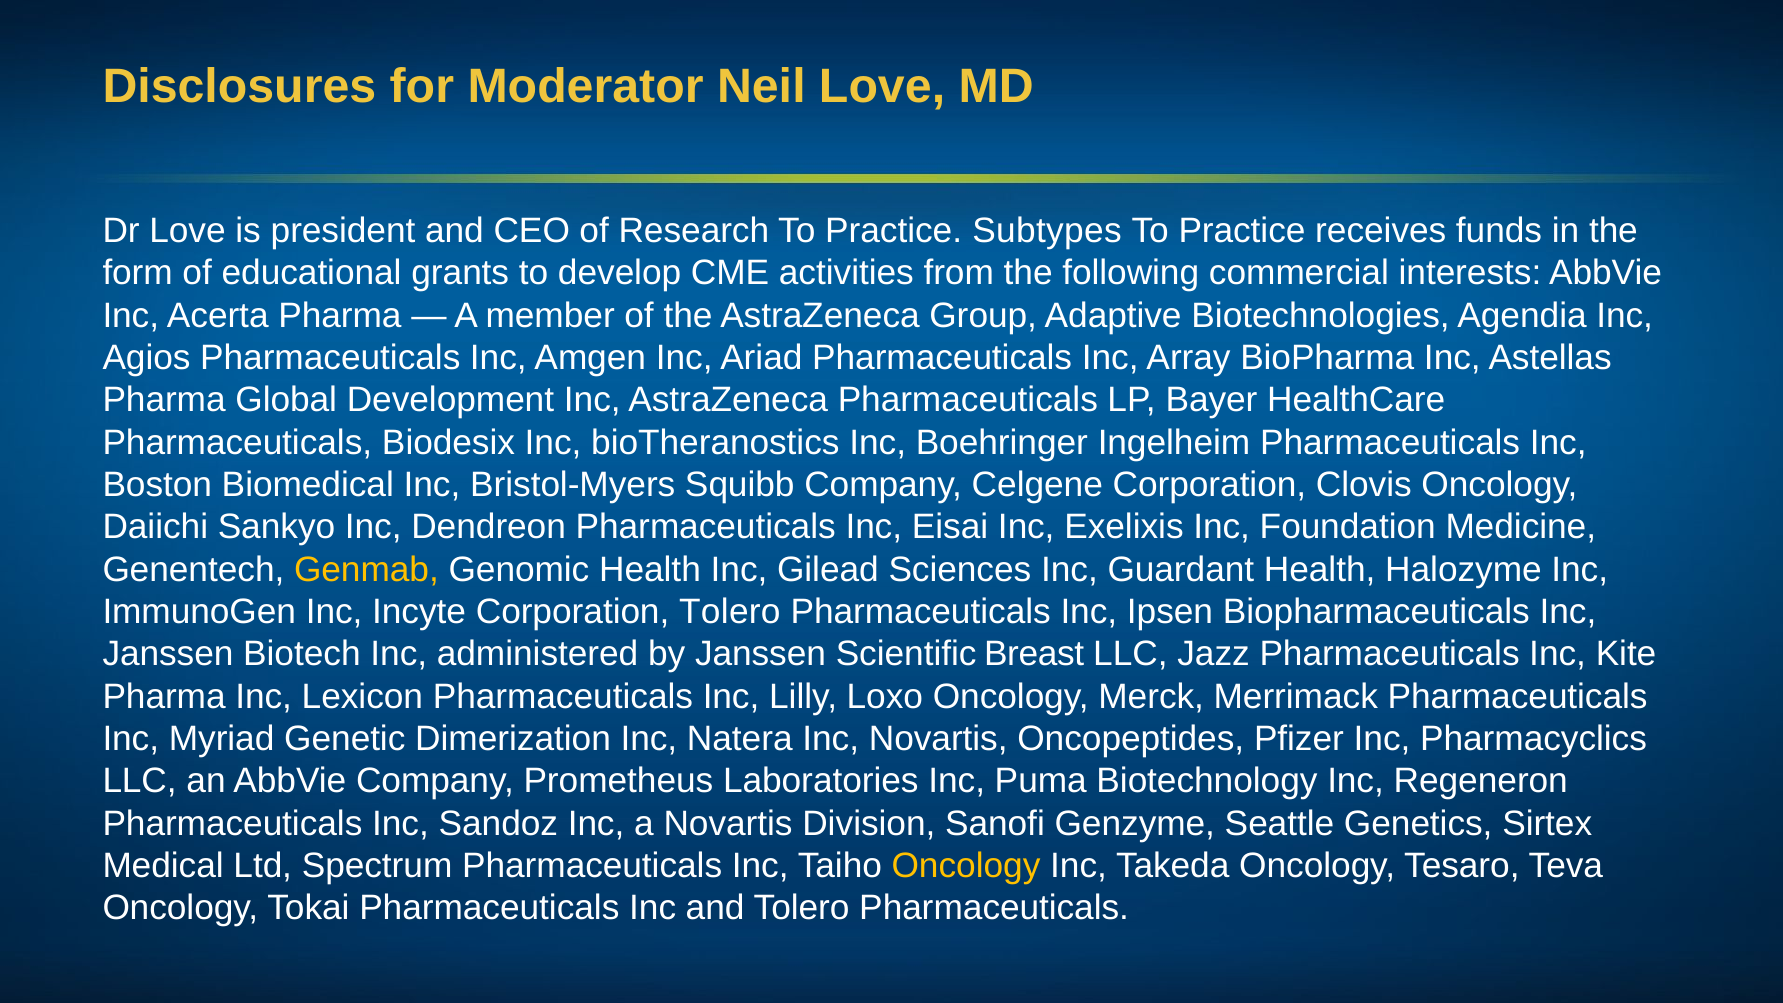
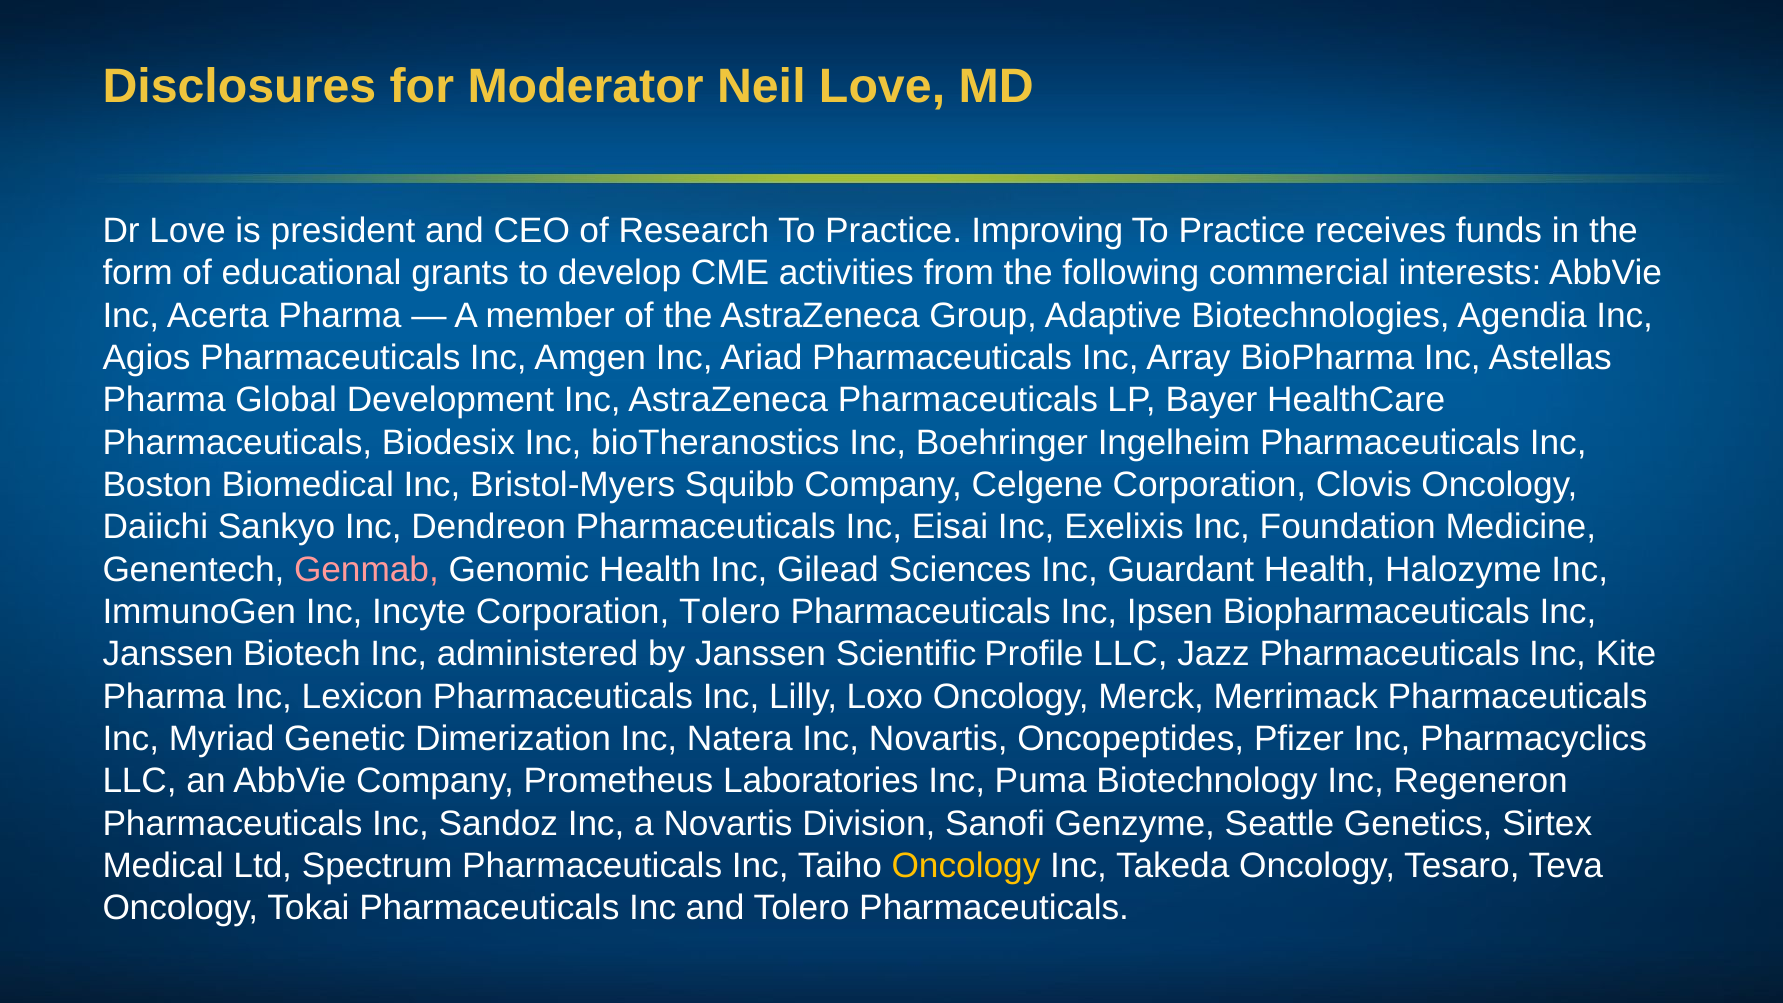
Subtypes: Subtypes -> Improving (1047, 231)
Genmab colour: yellow -> pink (366, 570)
Breast: Breast -> Profile (1034, 654)
